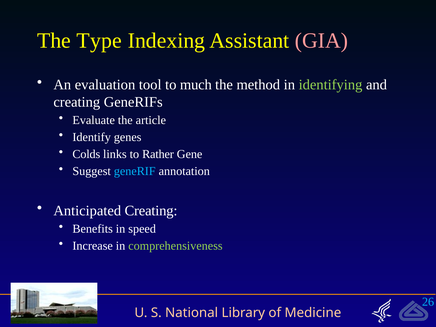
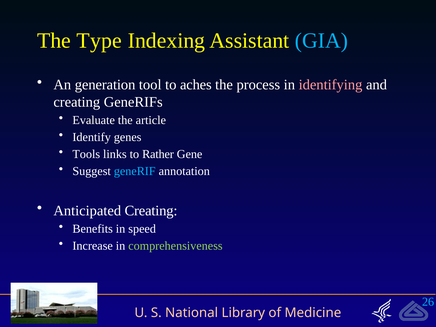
GIA colour: pink -> light blue (321, 41)
evaluation: evaluation -> generation (105, 85)
much: much -> aches (196, 85)
method: method -> process (258, 85)
identifying colour: light green -> pink (331, 85)
Colds: Colds -> Tools (86, 154)
